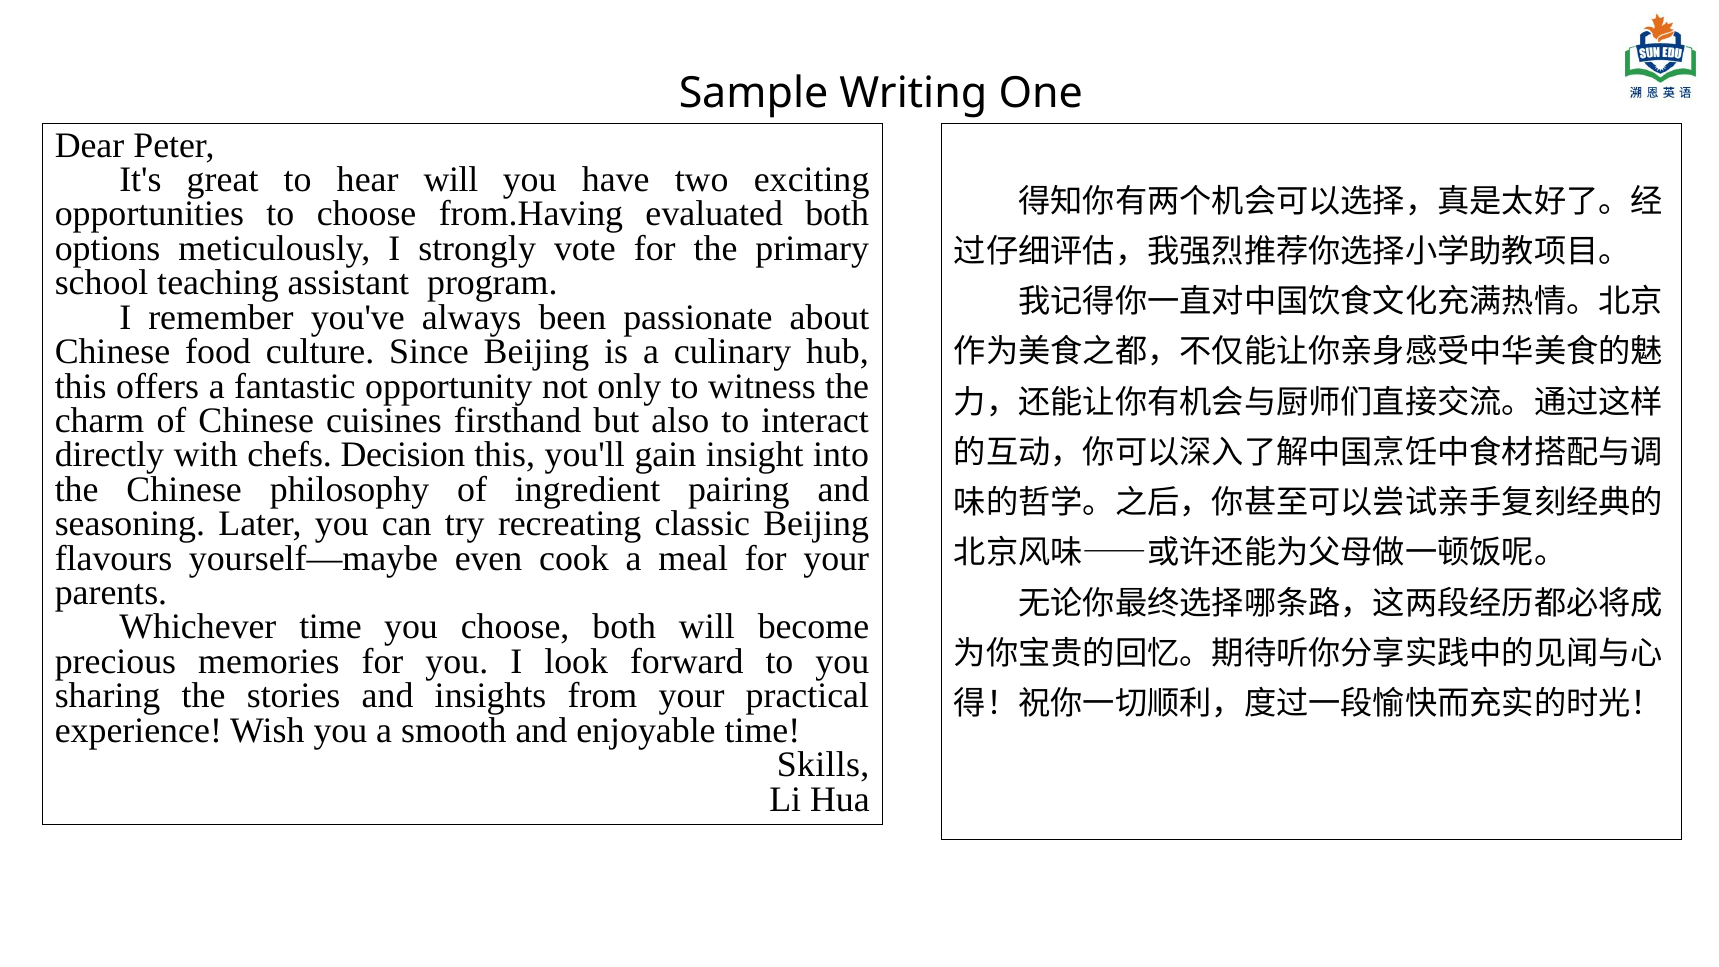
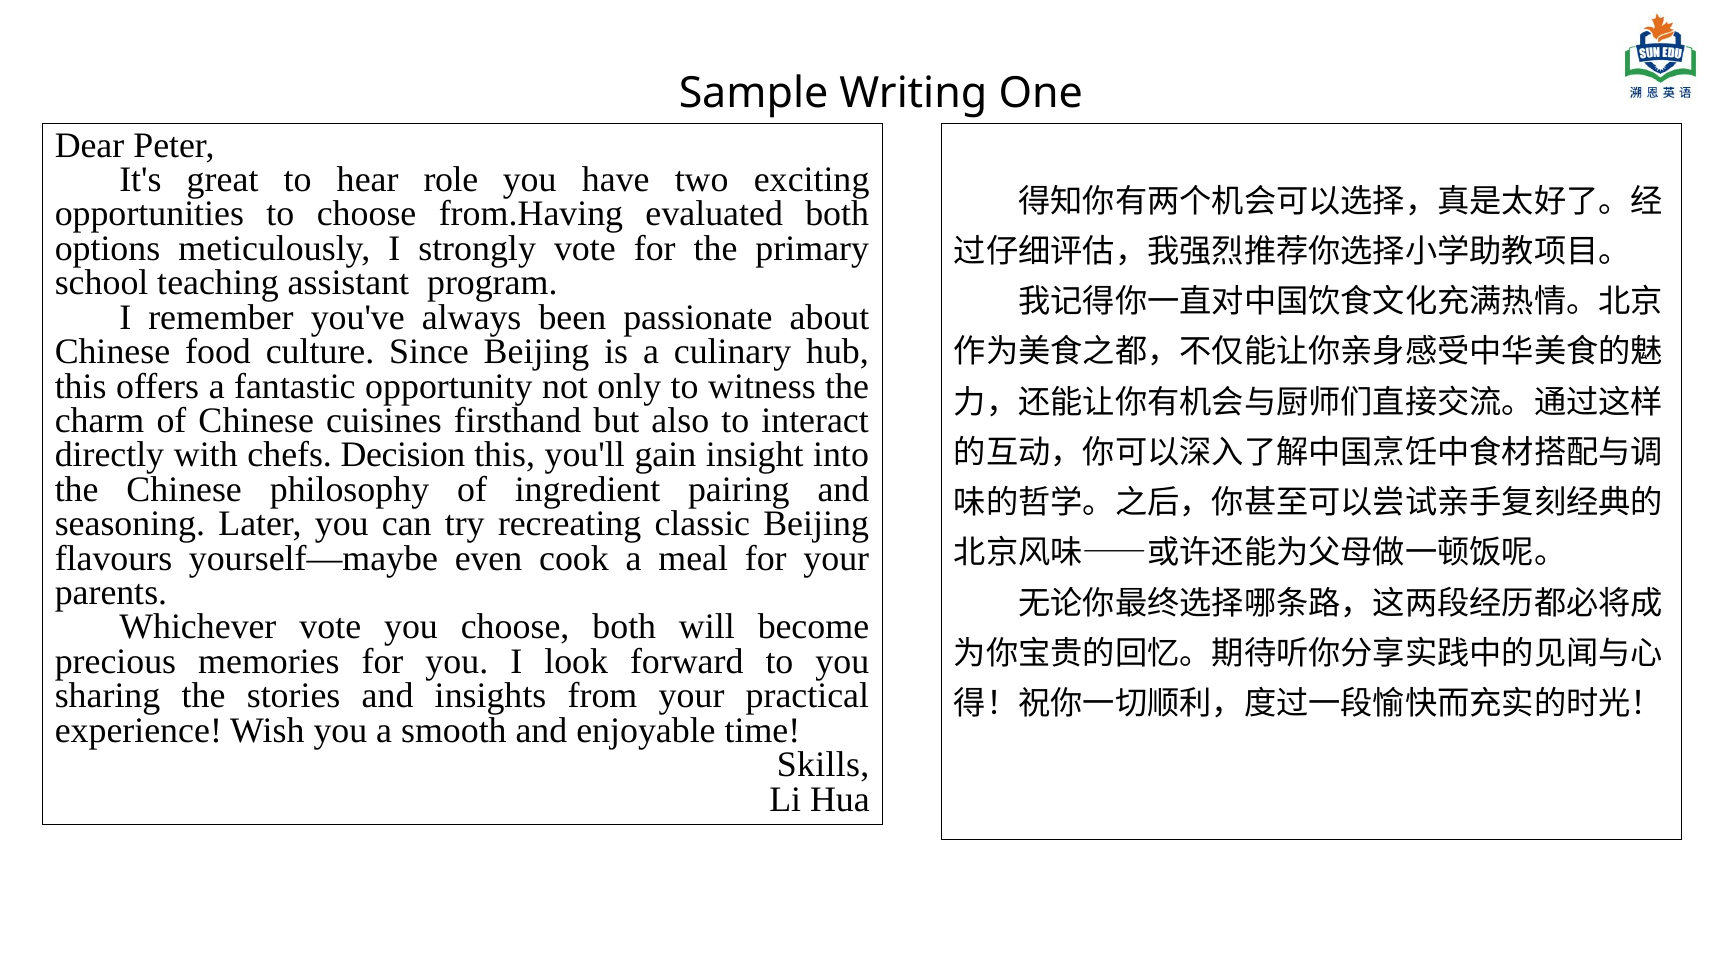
hear will: will -> role (451, 180)
Whichever time: time -> vote (330, 627)
